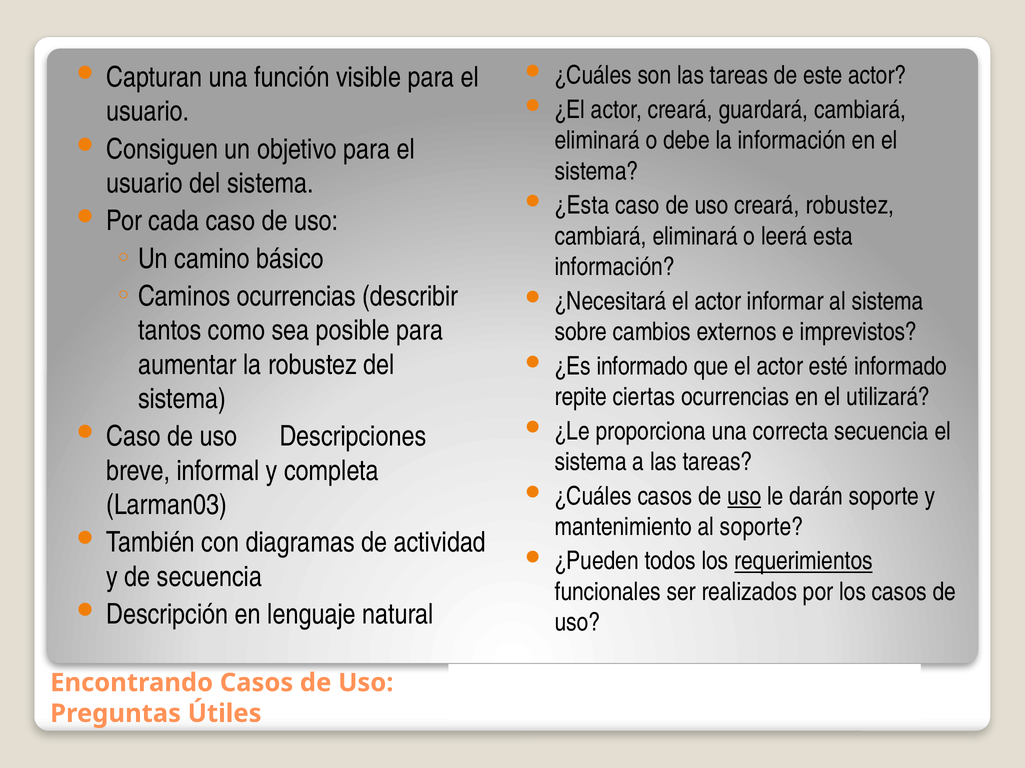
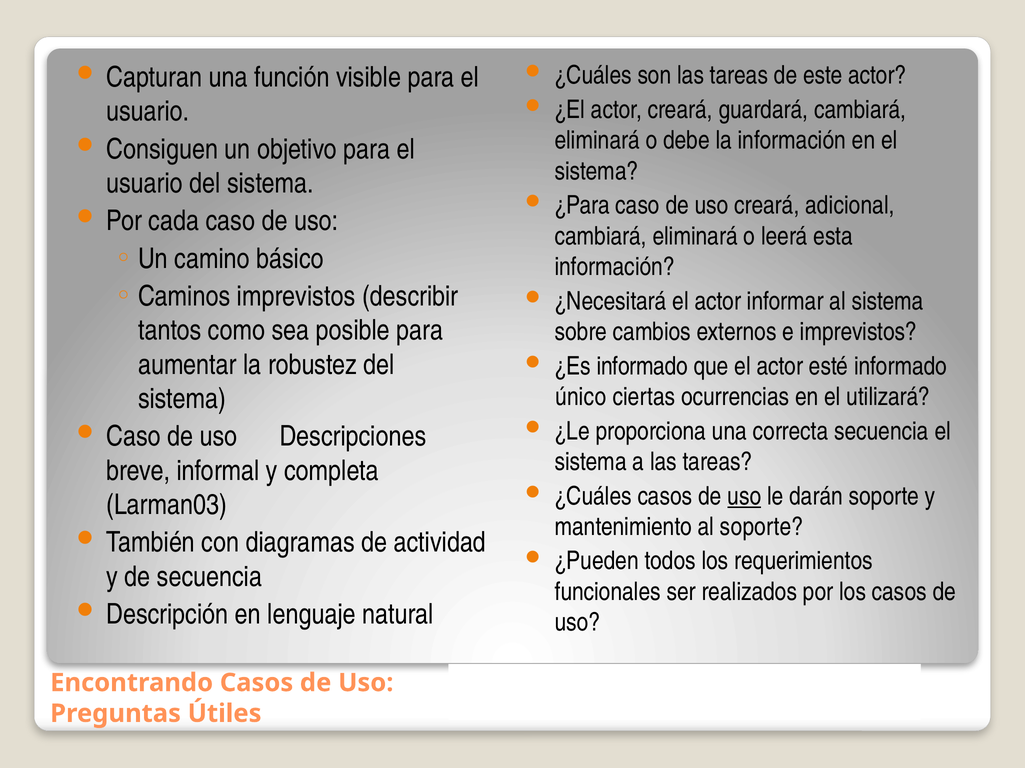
¿Esta: ¿Esta -> ¿Para (582, 206)
creará robustez: robustez -> adicional (850, 206)
ocurrencias: ocurrencias -> imprevistos (296, 297)
repite: repite -> único (581, 397)
requerimientos underline: present -> none (804, 562)
